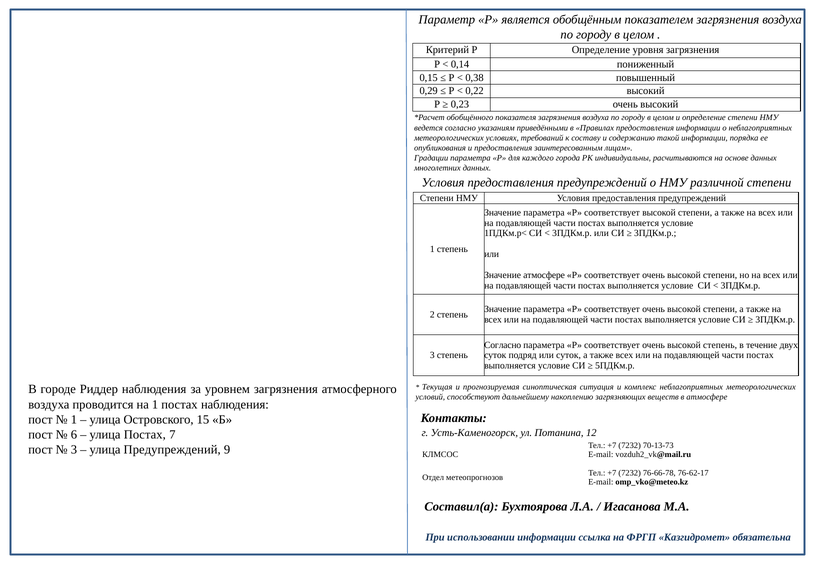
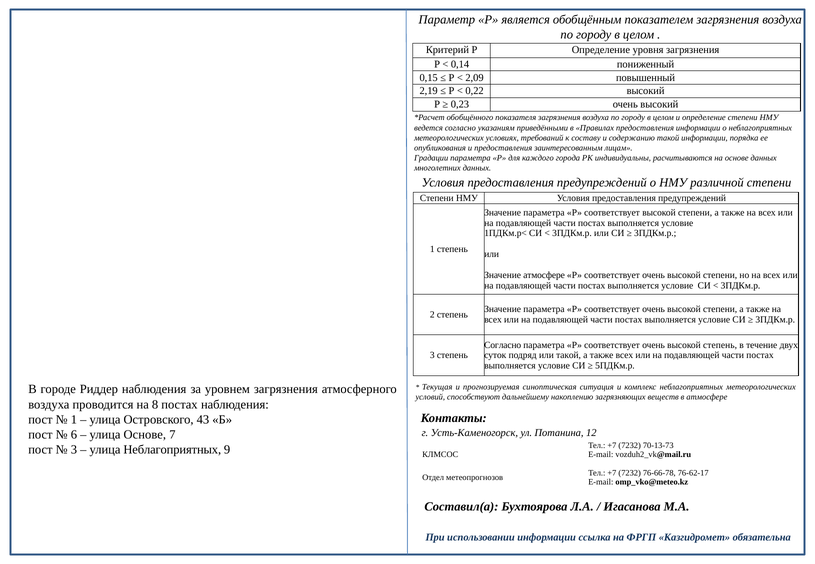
0,38: 0,38 -> 2,09 (475, 78)
0,29: 0,29 -> 2,19 (429, 91)
или суток: суток -> такой (569, 355)
на 1: 1 -> 8 (155, 405)
15: 15 -> 43 (203, 420)
улица Постах: Постах -> Основе (145, 435)
улица Предупреждений: Предупреждений -> Неблагоприятных (172, 450)
